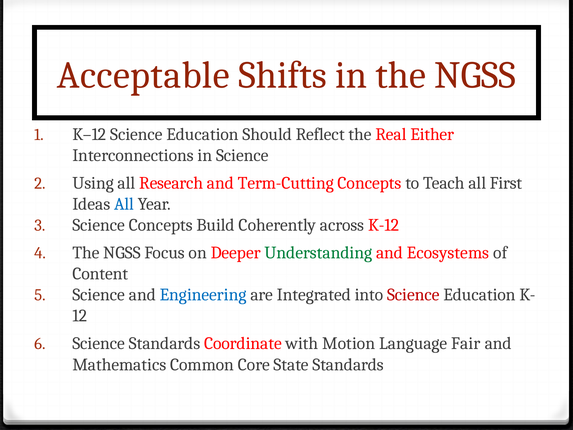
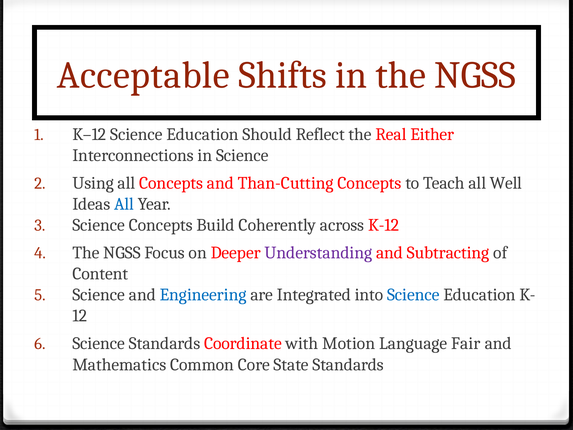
all Research: Research -> Concepts (171, 183)
Term-Cutting: Term-Cutting -> Than-Cutting (286, 183)
First: First -> Well (506, 183)
Understanding colour: green -> purple (318, 253)
Ecosystems: Ecosystems -> Subtracting (448, 253)
Science colour: red -> blue (413, 295)
